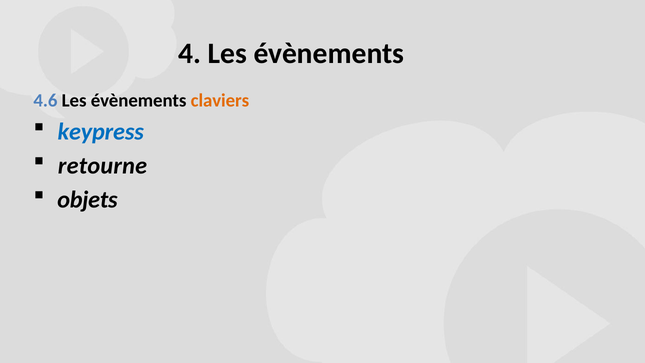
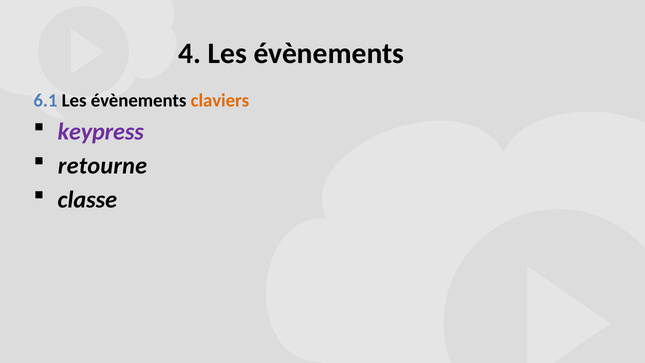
4.6: 4.6 -> 6.1 (45, 101)
keypress colour: blue -> purple (101, 132)
objets: objets -> classe (87, 199)
